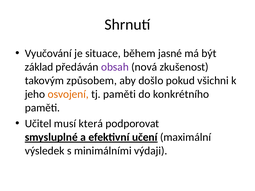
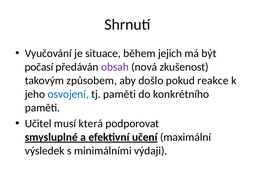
jasné: jasné -> jejich (170, 53)
základ: základ -> počasí (39, 67)
všichni: všichni -> reakce (213, 81)
osvojení colour: orange -> blue (68, 94)
